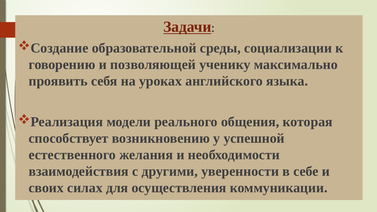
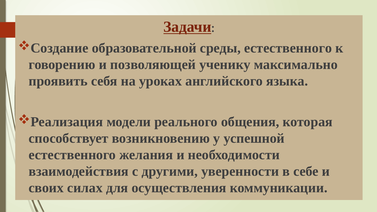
среды социализации: социализации -> естественного (288, 48)
